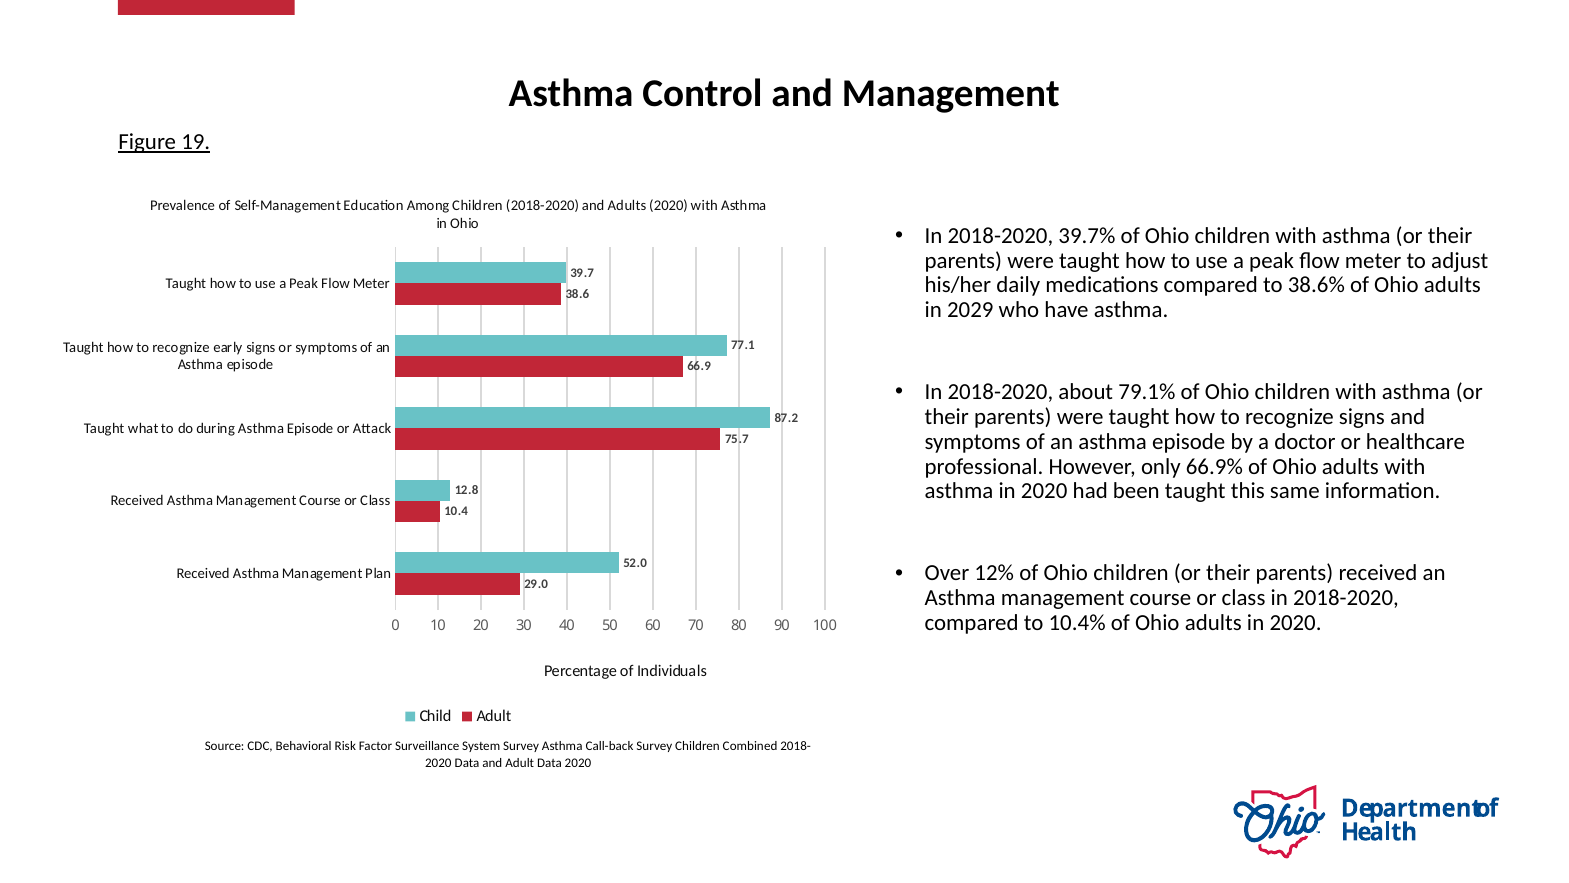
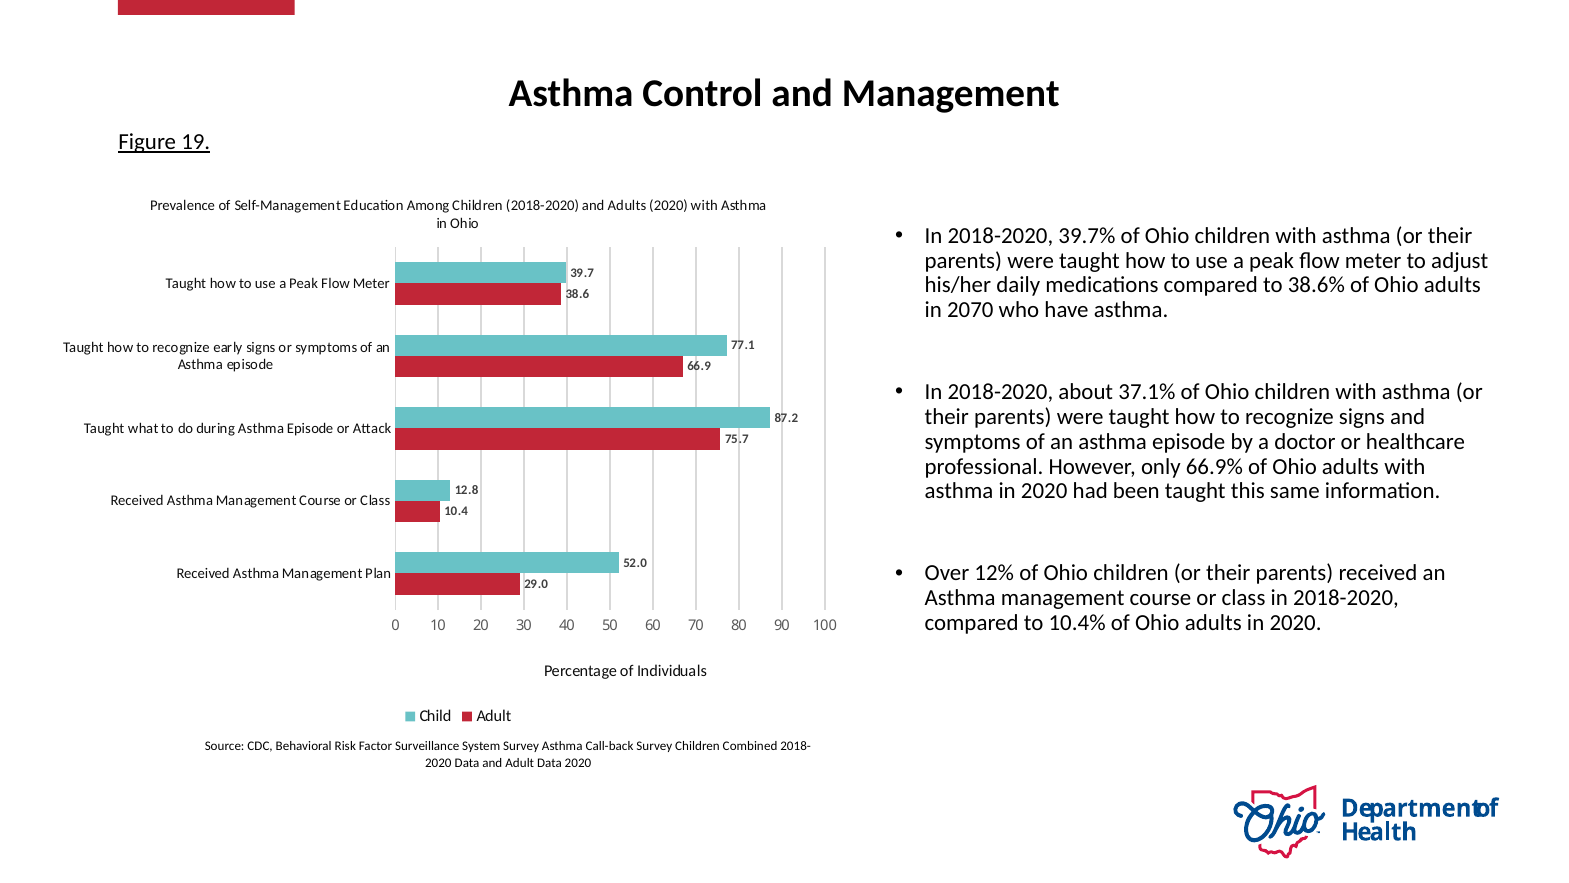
2029: 2029 -> 2070 (970, 310)
79.1%: 79.1% -> 37.1% (1147, 392)
